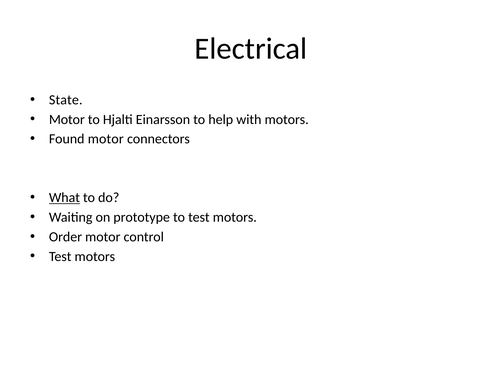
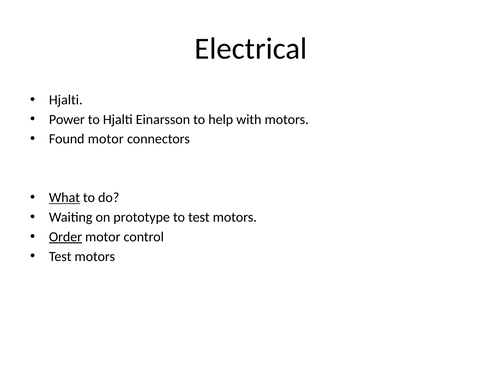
State: State -> Hjalti (66, 100)
Motor: Motor -> Power (67, 119)
Order underline: none -> present (65, 237)
